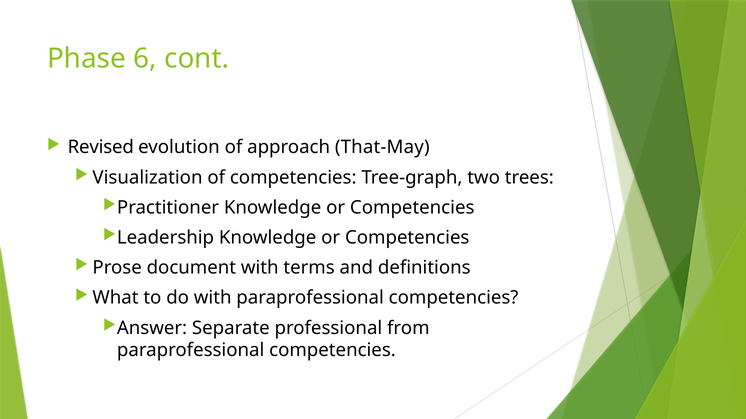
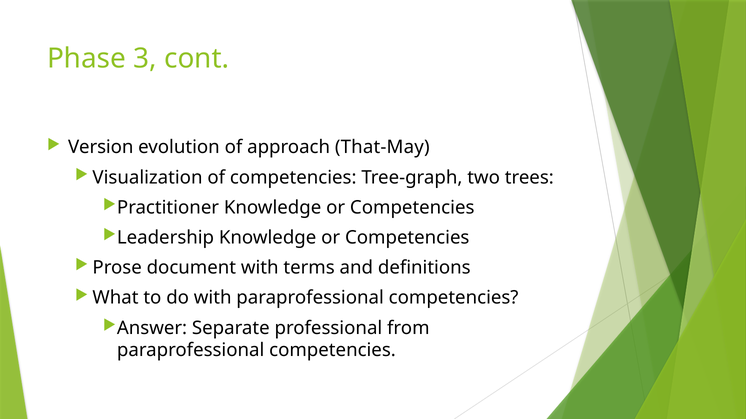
6: 6 -> 3 (145, 59)
Revised: Revised -> Version (101, 148)
